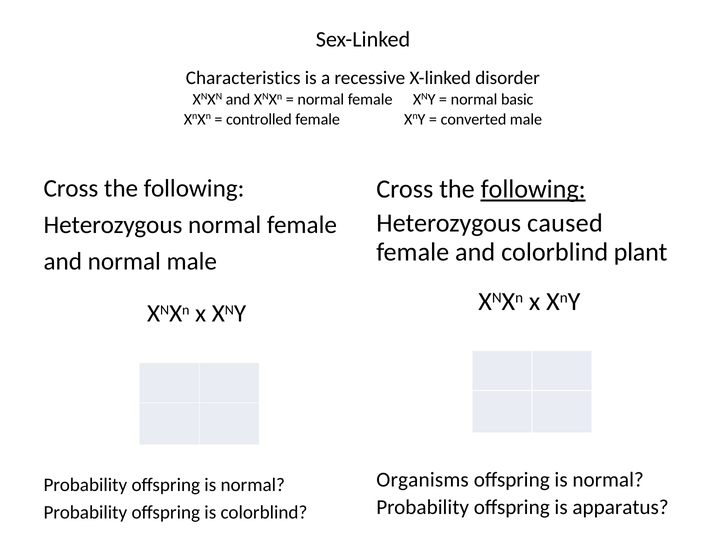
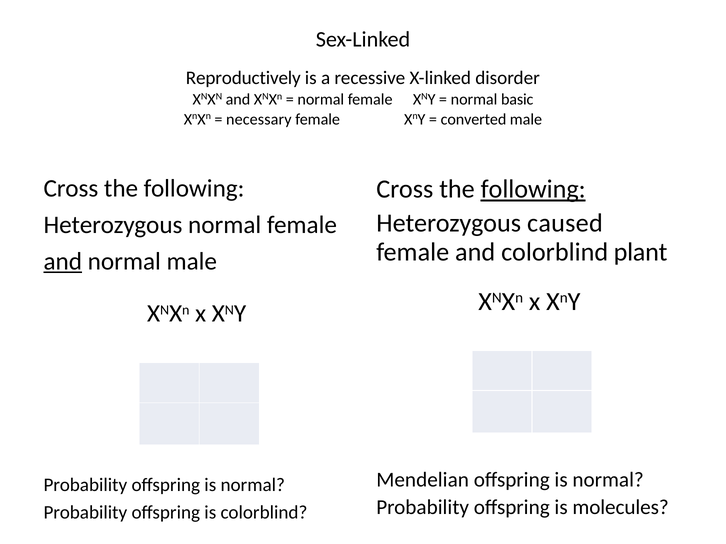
Characteristics: Characteristics -> Reproductively (243, 78)
controlled: controlled -> necessary (259, 119)
and underline: none -> present (63, 261)
Organisms: Organisms -> Mendelian (423, 480)
apparatus: apparatus -> molecules (621, 508)
